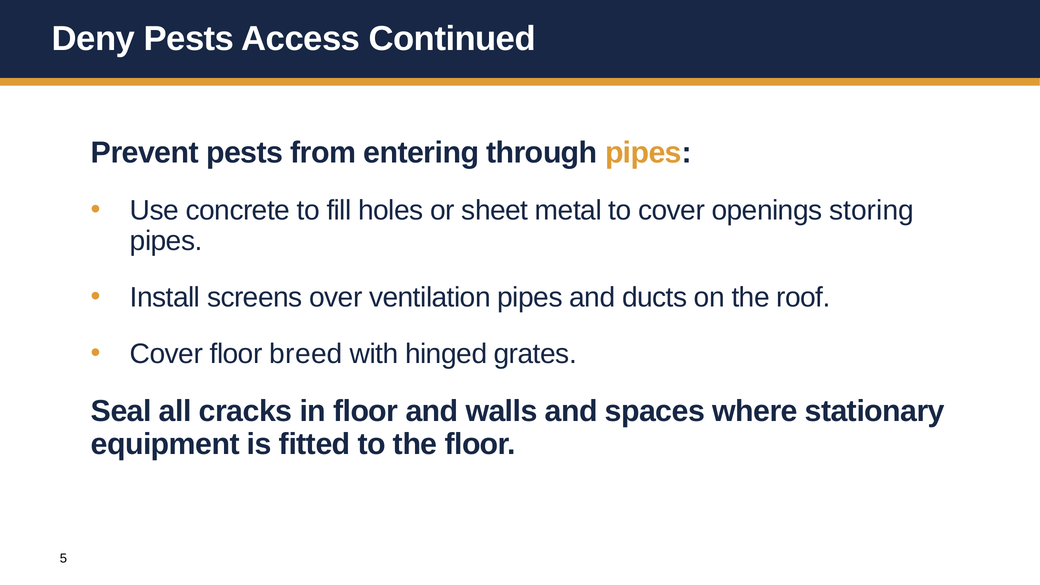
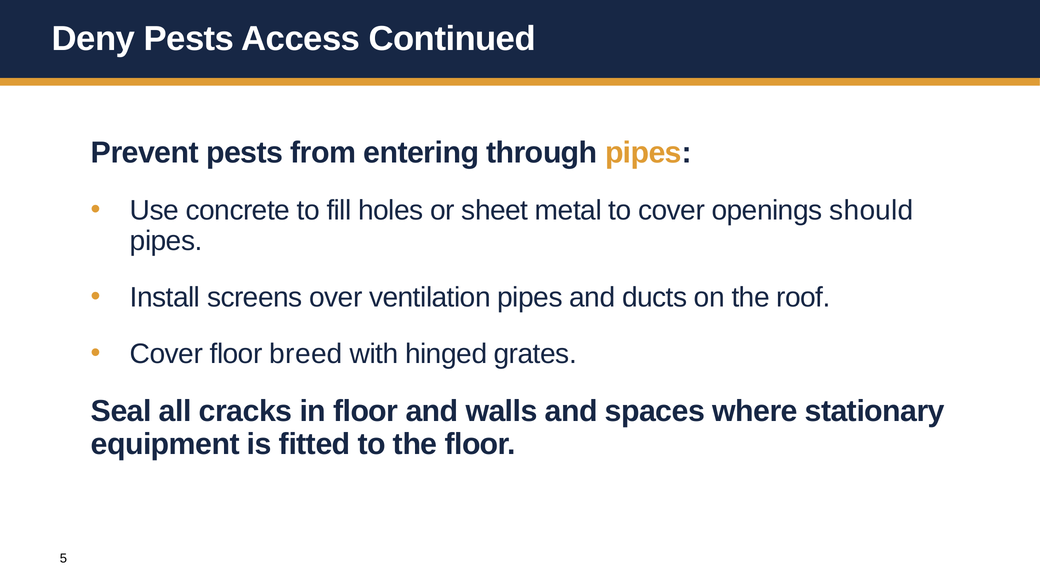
storing: storing -> should (871, 210)
